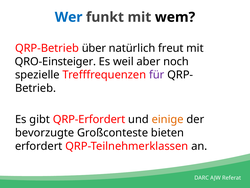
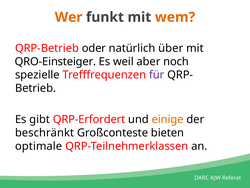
Wer colour: blue -> orange (69, 17)
wem colour: black -> orange (175, 17)
über: über -> oder (94, 48)
freut: freut -> über (171, 48)
bevorzugte: bevorzugte -> beschränkt (45, 133)
erfordert: erfordert -> optimale (39, 146)
